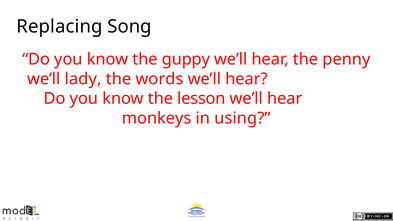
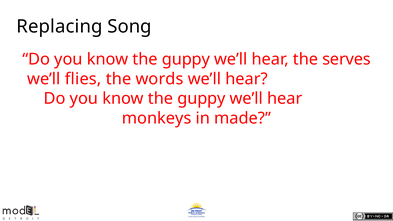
penny: penny -> serves (347, 59)
lady: lady -> flies (83, 79)
lesson: lesson -> guppy (201, 99)
using: using -> made (243, 118)
